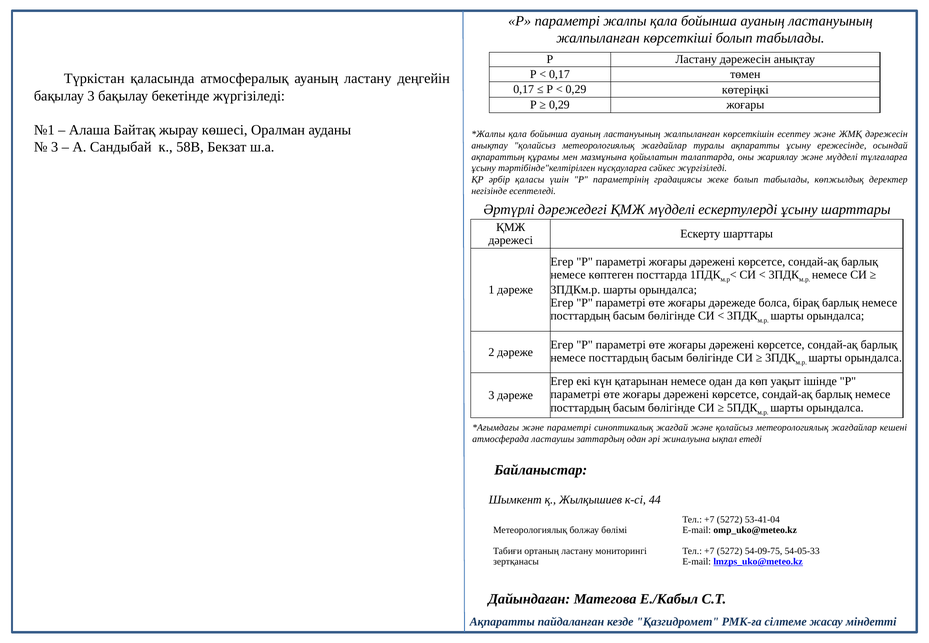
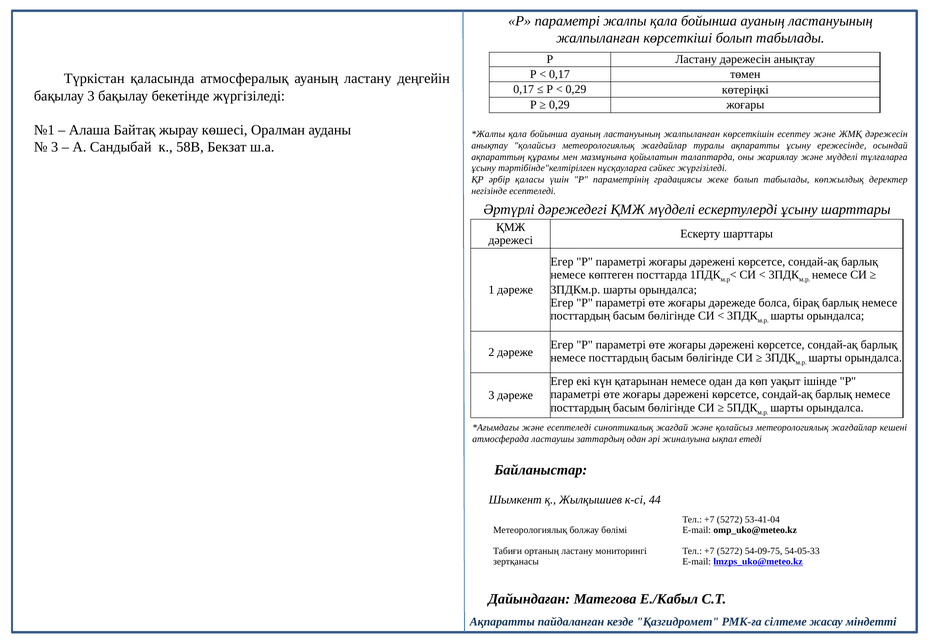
және параметрі: параметрі -> есептеледі (569, 428)
